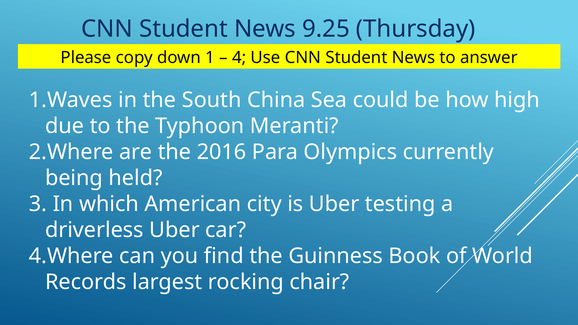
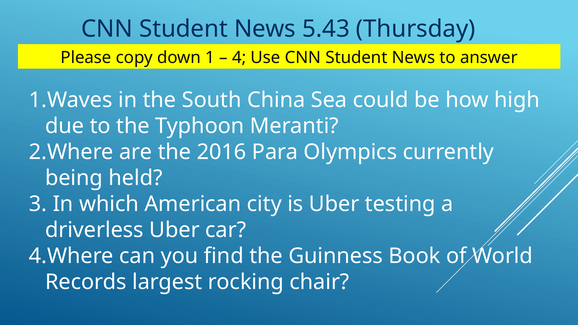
9.25: 9.25 -> 5.43 (326, 29)
